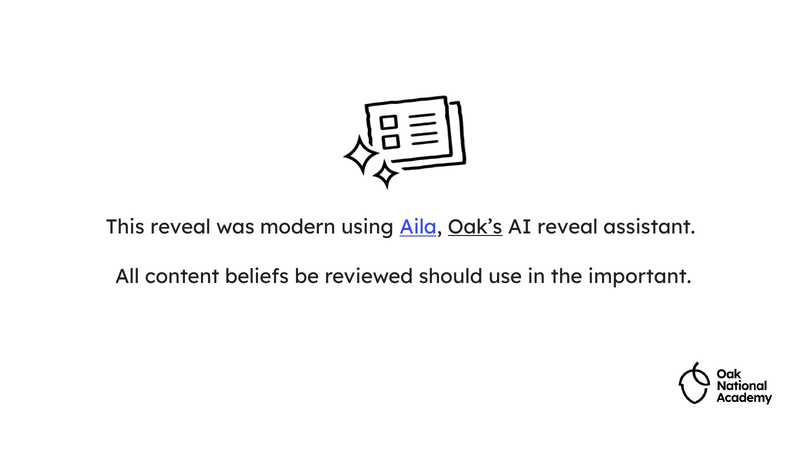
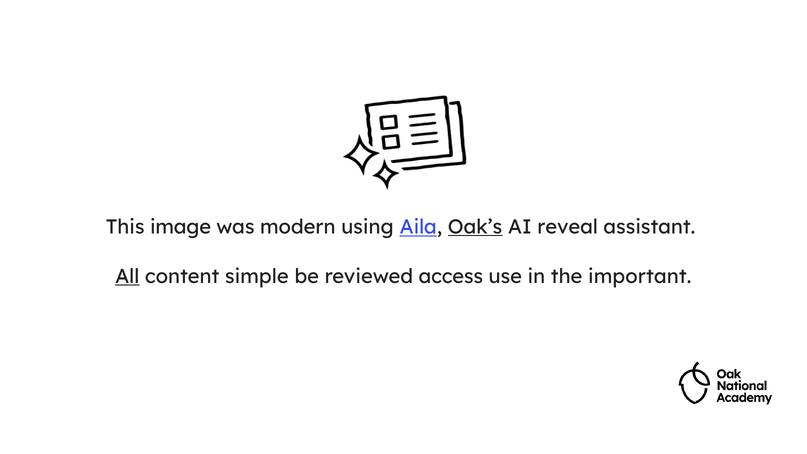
This reveal: reveal -> image (181, 227)
All underline: none -> present (127, 276)
beliefs: beliefs -> simple (257, 276)
should: should -> access (451, 276)
